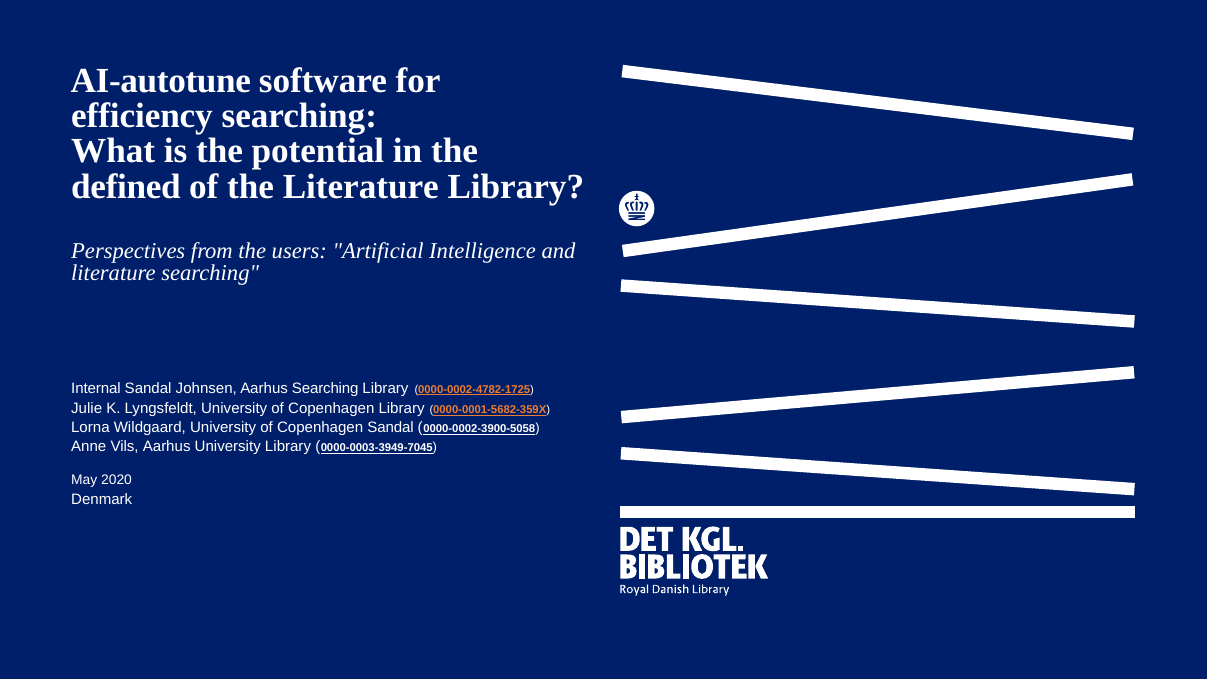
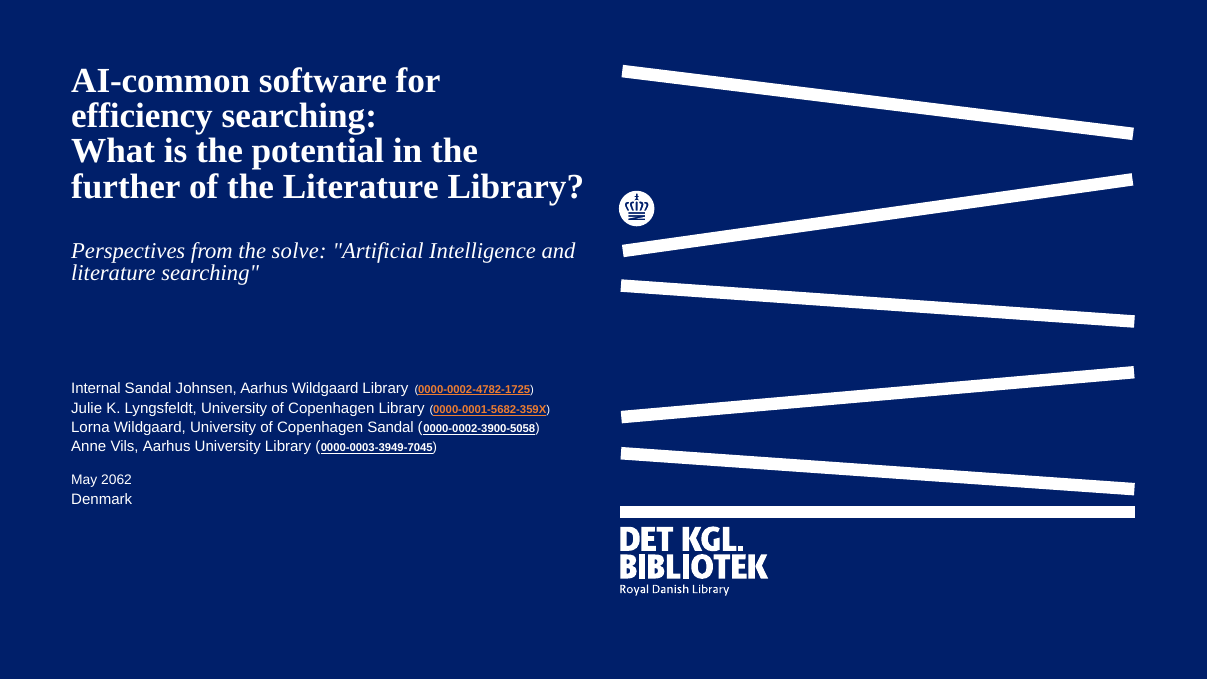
AI-autotune: AI-autotune -> AI-common (161, 81)
defined: defined -> further (126, 186)
users: users -> solve (299, 251)
Aarhus Searching: Searching -> Wildgaard (325, 388)
2020: 2020 -> 2062 (117, 480)
